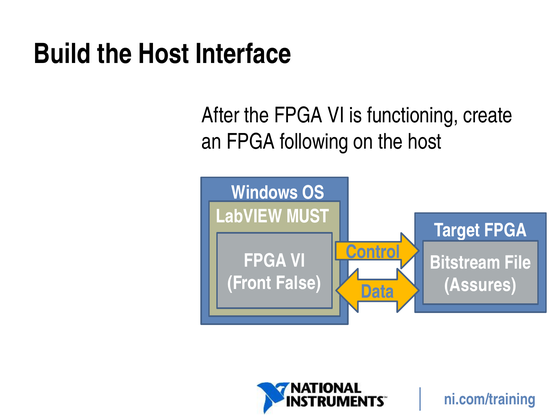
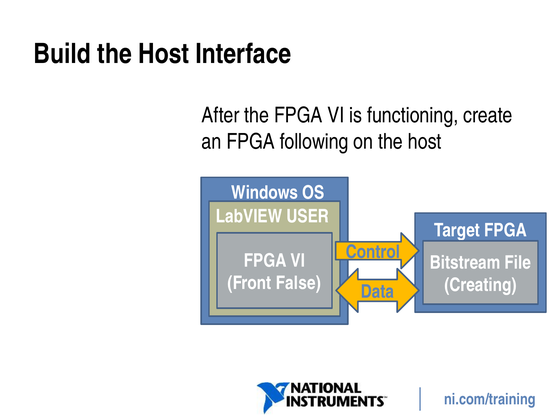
MUST: MUST -> USER (308, 216)
Assures: Assures -> Creating (480, 285)
